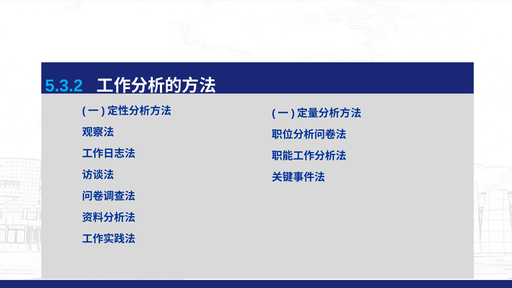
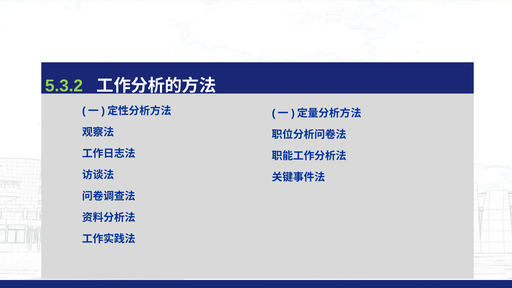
5.3.2 colour: light blue -> light green (64, 86)
